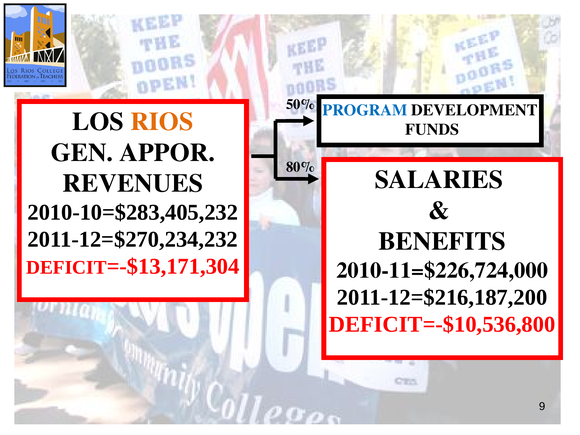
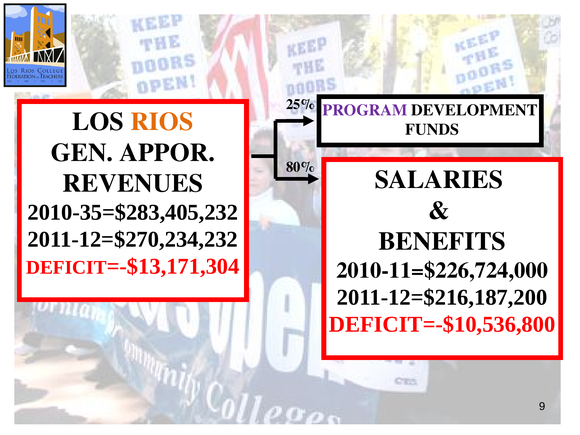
50%: 50% -> 25% (301, 104)
PROGRAM colour: blue -> purple (365, 110)
2010-10=$283,405,232: 2010-10=$283,405,232 -> 2010-35=$283,405,232 (133, 212)
